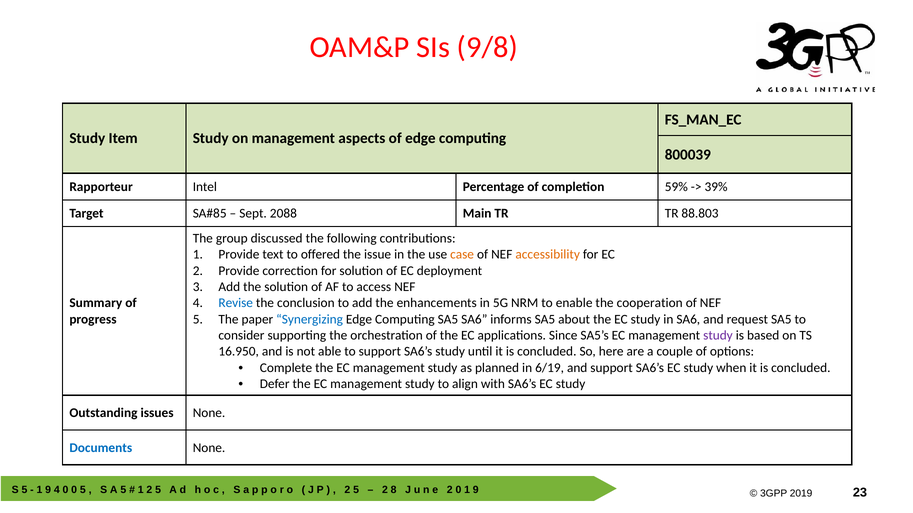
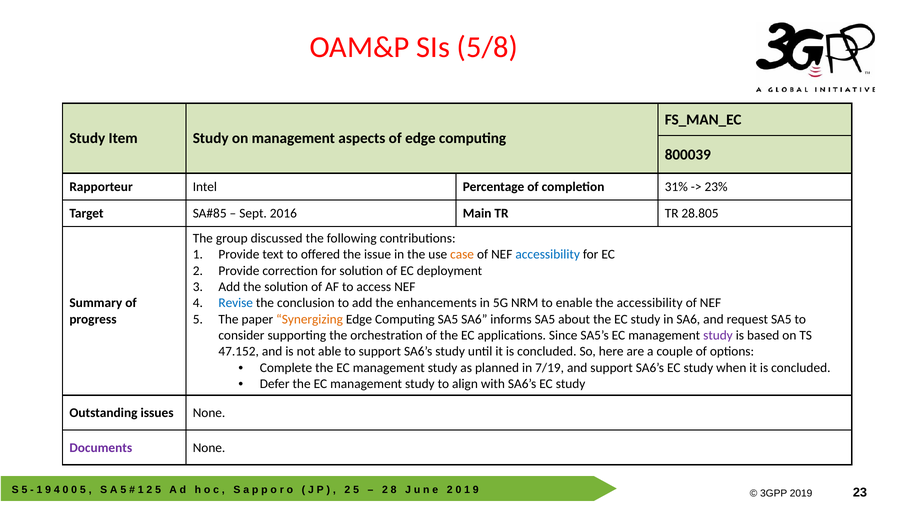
9/8: 9/8 -> 5/8 (487, 47)
59%: 59% -> 31% (676, 187)
39%: 39% -> 23% (716, 187)
2088: 2088 -> 2016 (283, 214)
88.803: 88.803 -> 28.805 (700, 214)
accessibility colour: orange -> blue (548, 255)
the cooperation: cooperation -> accessibility (650, 303)
Synergizing colour: blue -> orange (310, 320)
16.950: 16.950 -> 47.152 (239, 352)
6/19: 6/19 -> 7/19 (550, 368)
Documents colour: blue -> purple (101, 448)
